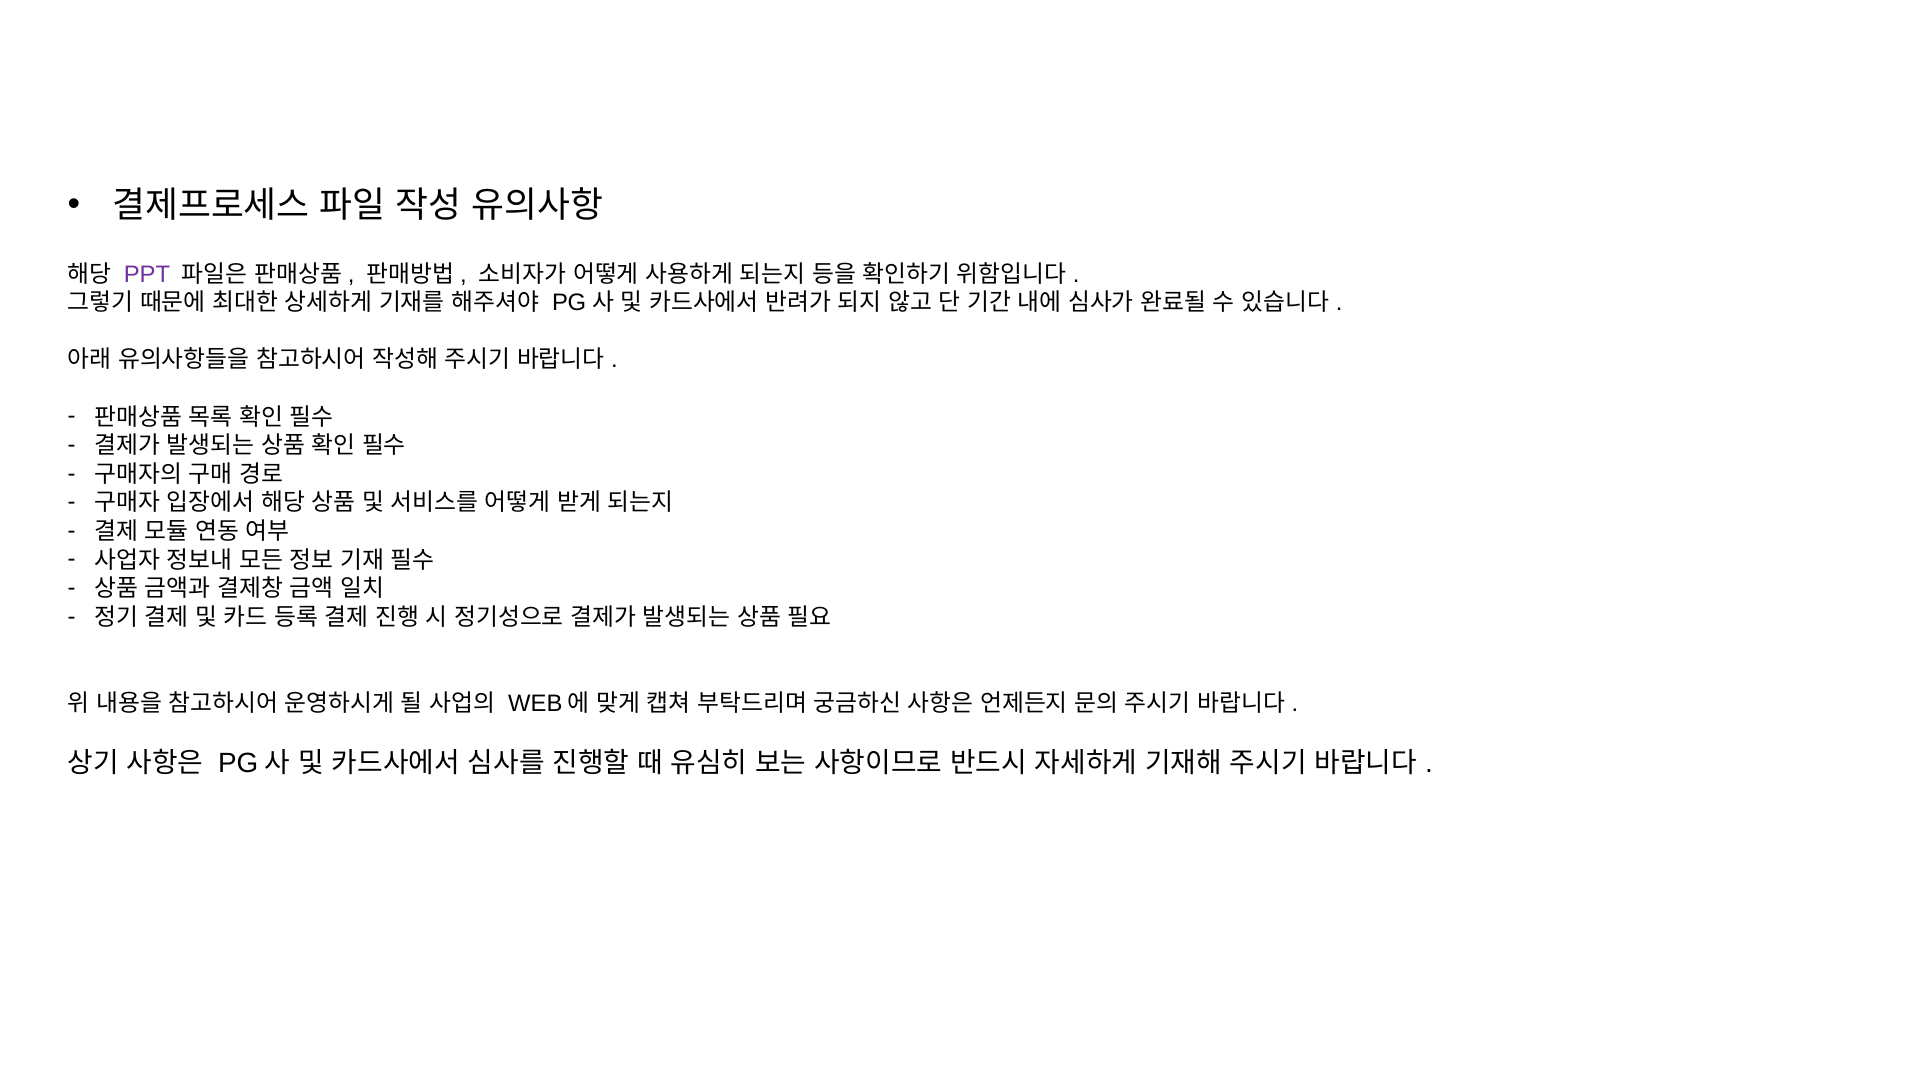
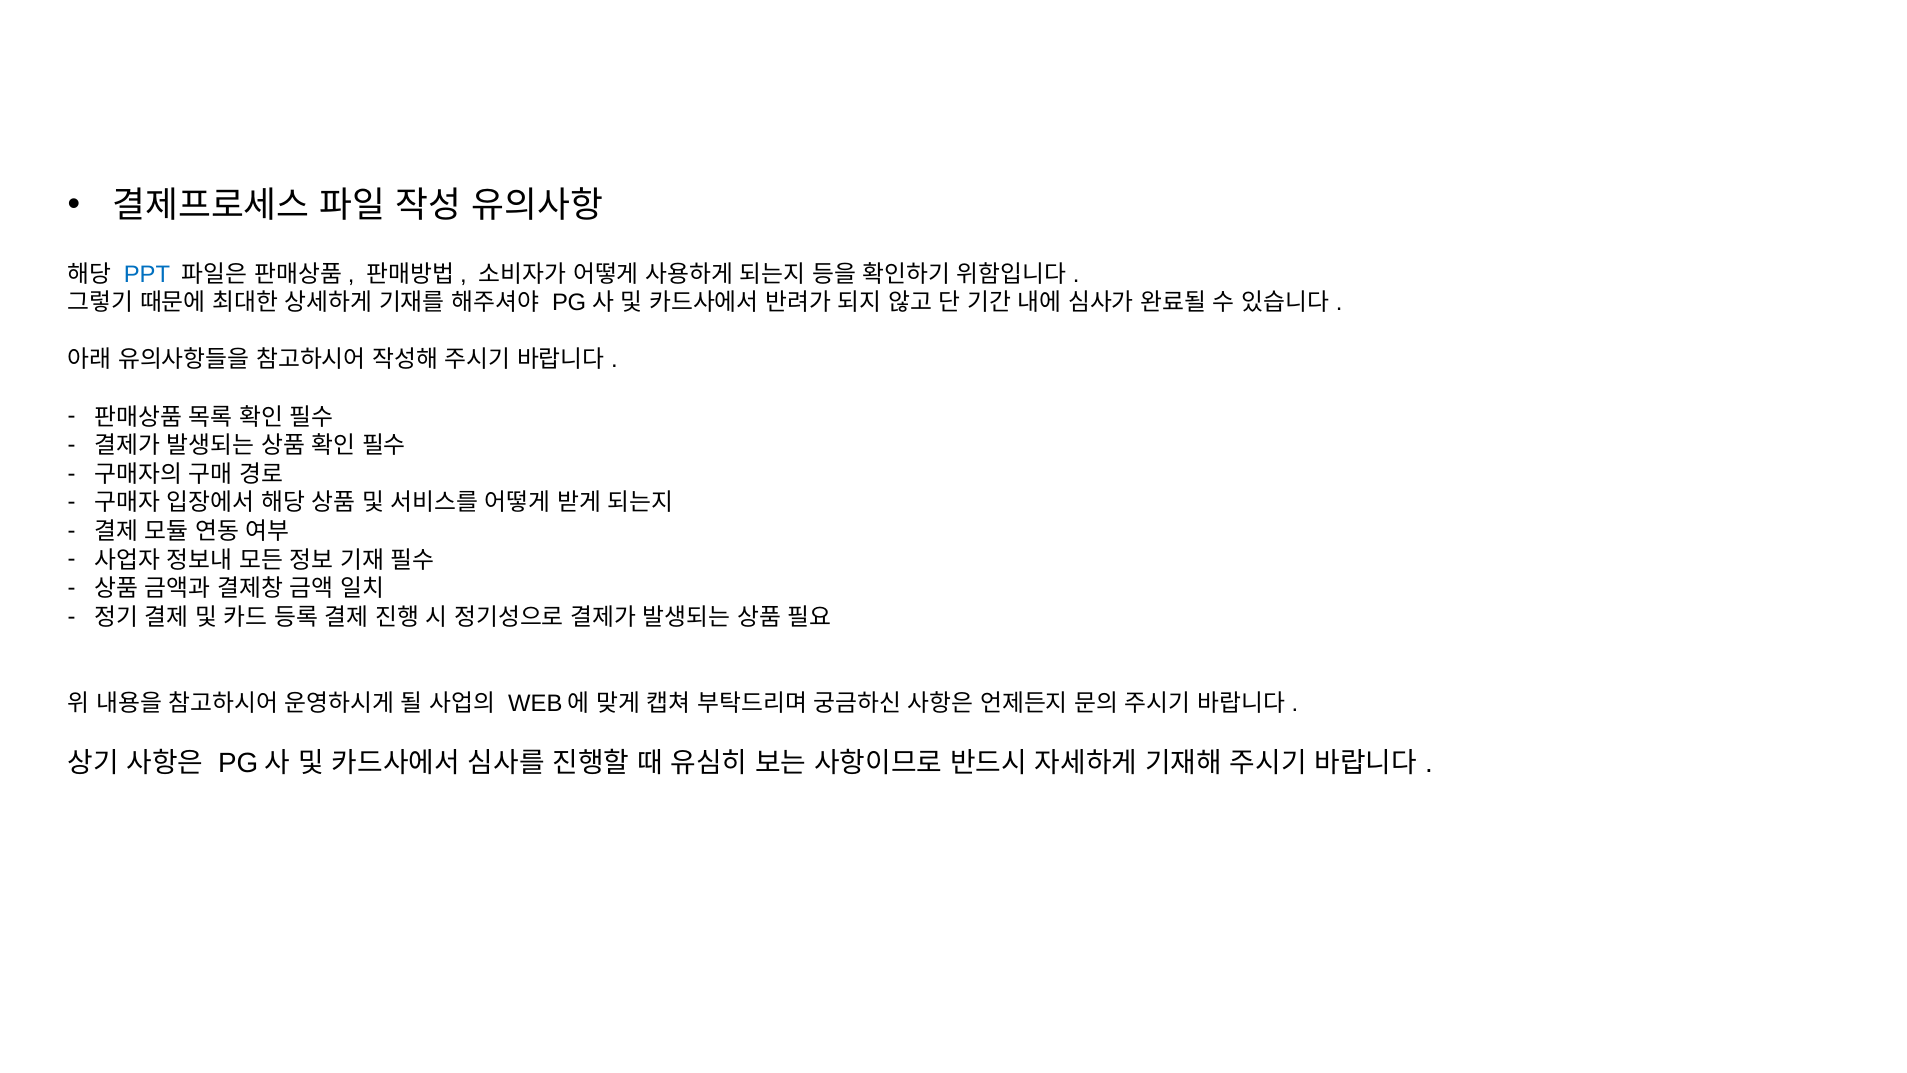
PPT colour: purple -> blue (147, 274)
